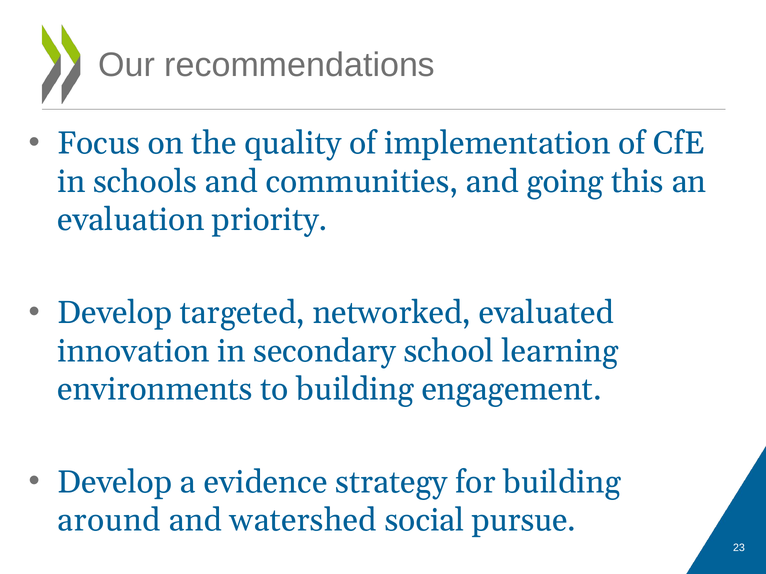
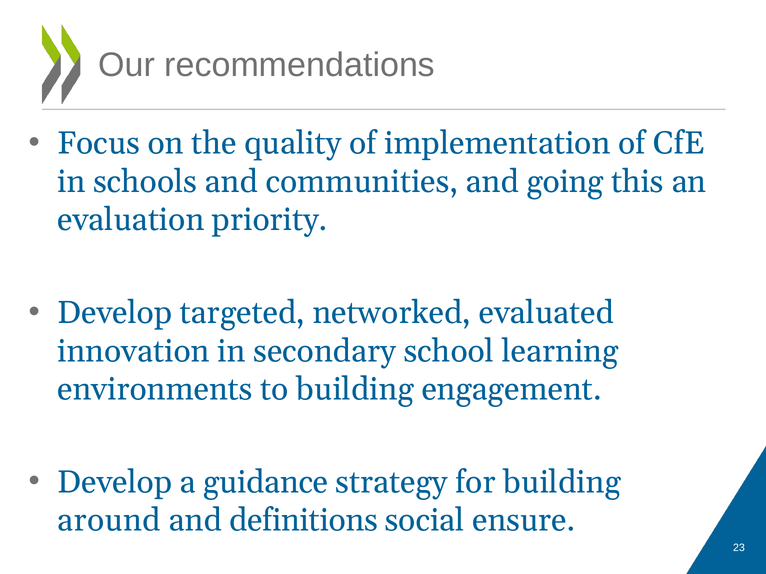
evidence: evidence -> guidance (266, 483)
watershed: watershed -> definitions (304, 521)
pursue: pursue -> ensure (524, 521)
